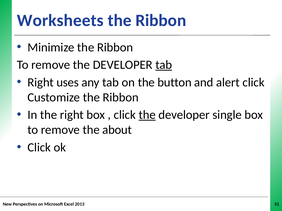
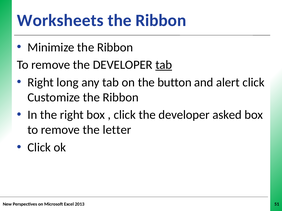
uses: uses -> long (68, 83)
the underline: present -> none (147, 115)
single: single -> asked (227, 115)
about: about -> letter (117, 130)
